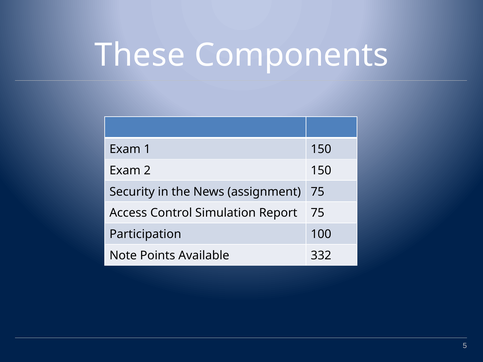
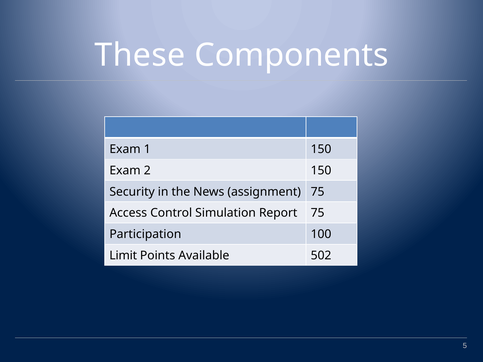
Note: Note -> Limit (123, 256)
332: 332 -> 502 (321, 256)
